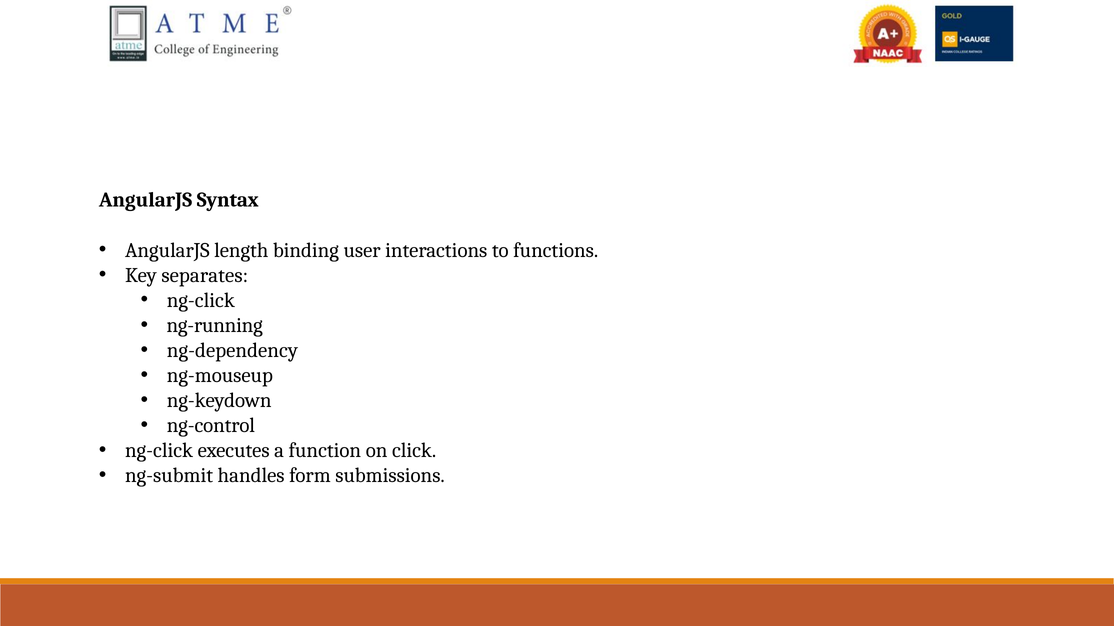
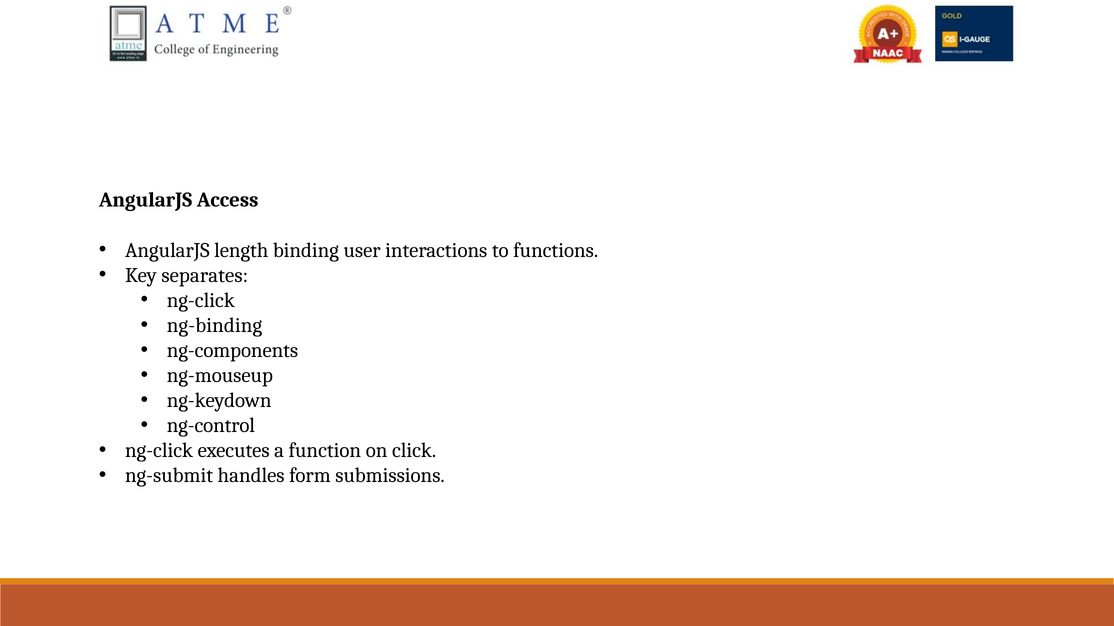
Syntax: Syntax -> Access (228, 200)
ng-running: ng-running -> ng-binding (214, 326)
ng-dependency: ng-dependency -> ng-components (232, 351)
